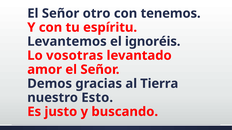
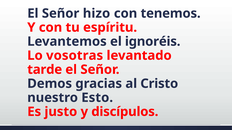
otro: otro -> hizo (97, 13)
amor: amor -> tarde (45, 70)
Tierra: Tierra -> Cristo (159, 84)
buscando: buscando -> discípulos (125, 112)
